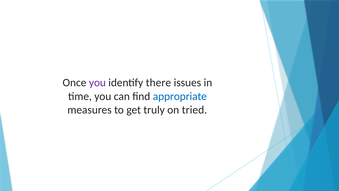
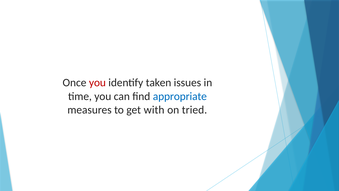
you colour: purple -> red (97, 83)
there: there -> taken (159, 83)
truly: truly -> with (154, 110)
